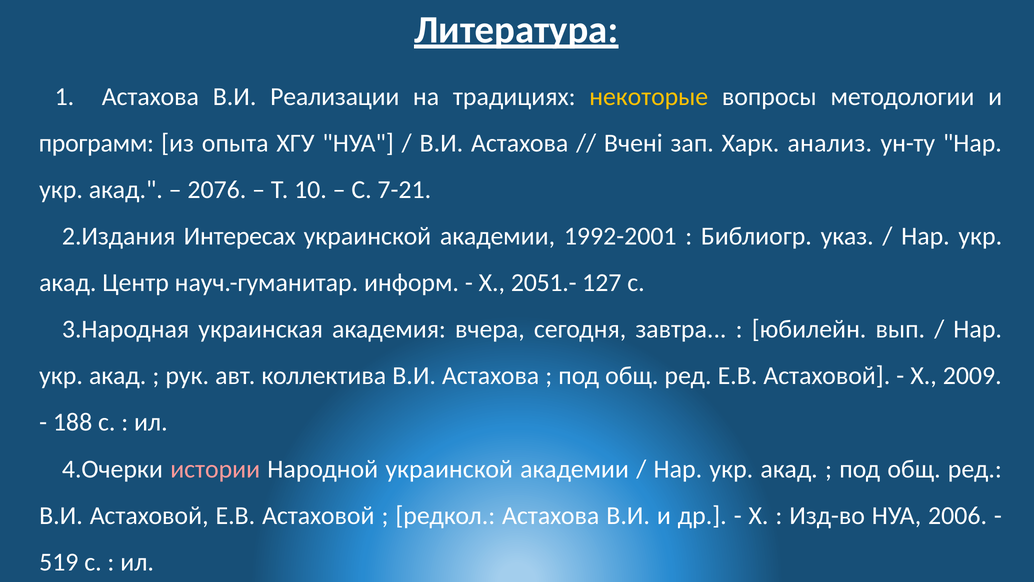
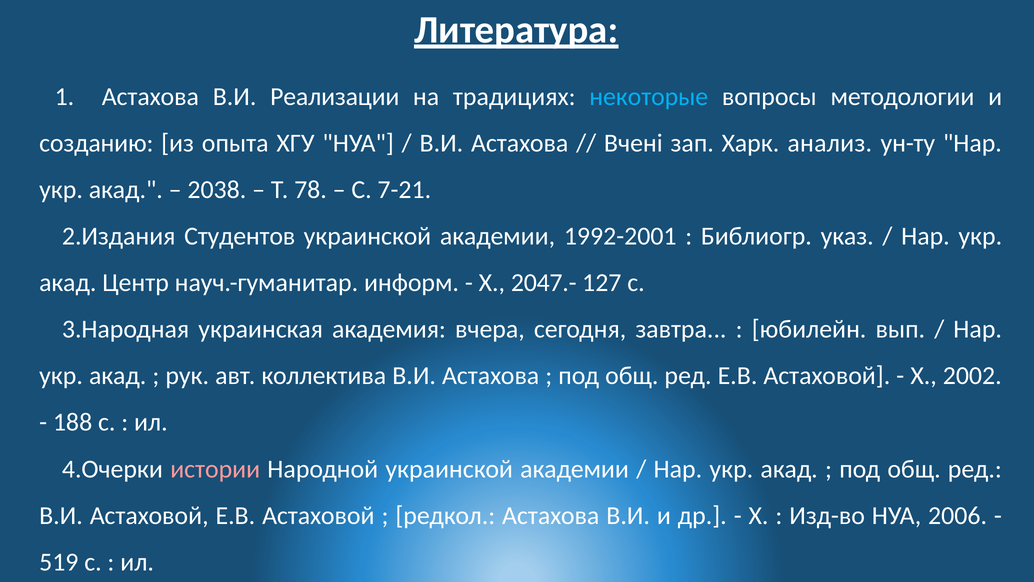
некоторые colour: yellow -> light blue (649, 96)
программ: программ -> созданию (96, 143)
2076: 2076 -> 2038 (217, 190)
10: 10 -> 78 (310, 190)
Интересах: Интересах -> Студентов (240, 236)
2051.-: 2051.- -> 2047.- (544, 283)
2009: 2009 -> 2002 (972, 376)
